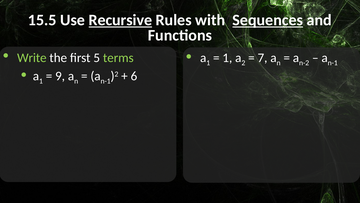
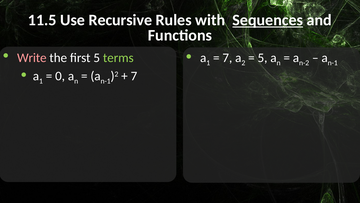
15.5: 15.5 -> 11.5 (42, 20)
Recursive underline: present -> none (120, 20)
Write colour: light green -> pink (32, 58)
1: 1 -> 7 (227, 58)
7: 7 -> 5 (262, 58)
9: 9 -> 0 (60, 76)
6: 6 -> 7 (134, 76)
